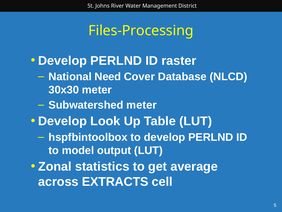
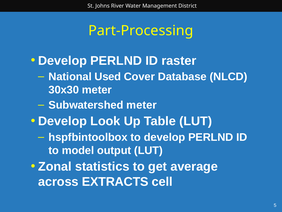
Files-Processing: Files-Processing -> Part-Processing (141, 31)
Need: Need -> Used (108, 76)
